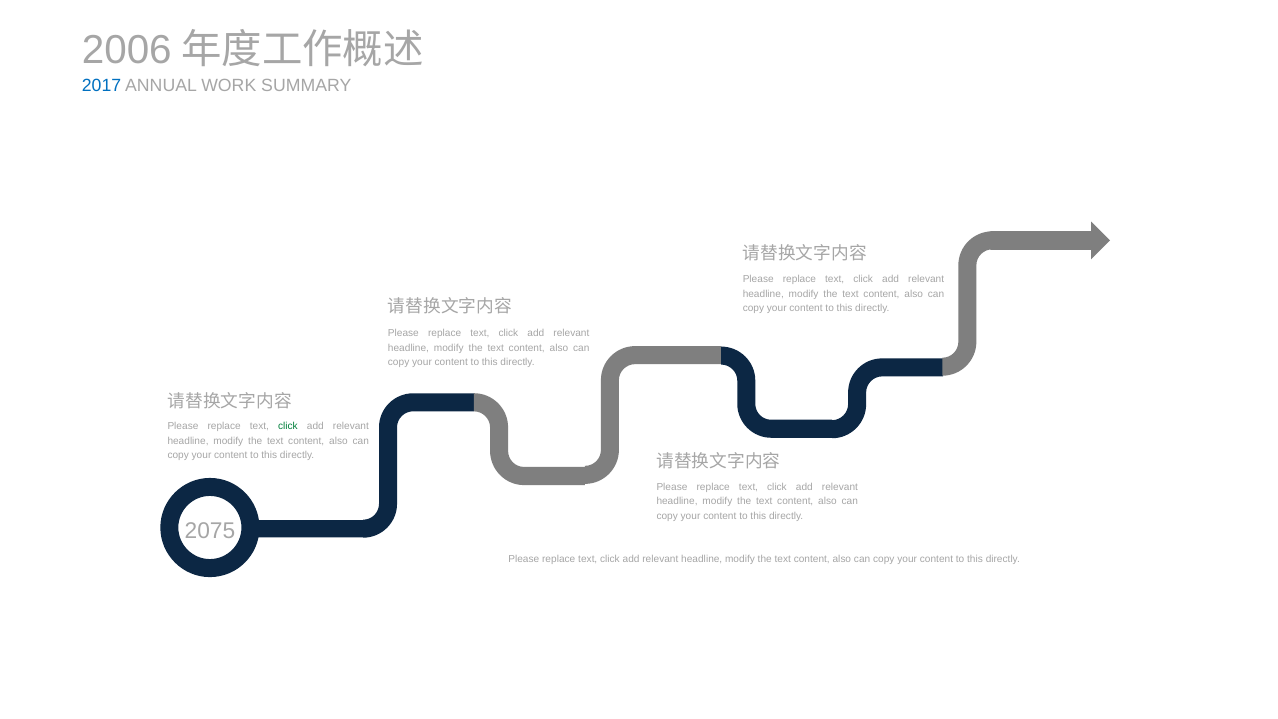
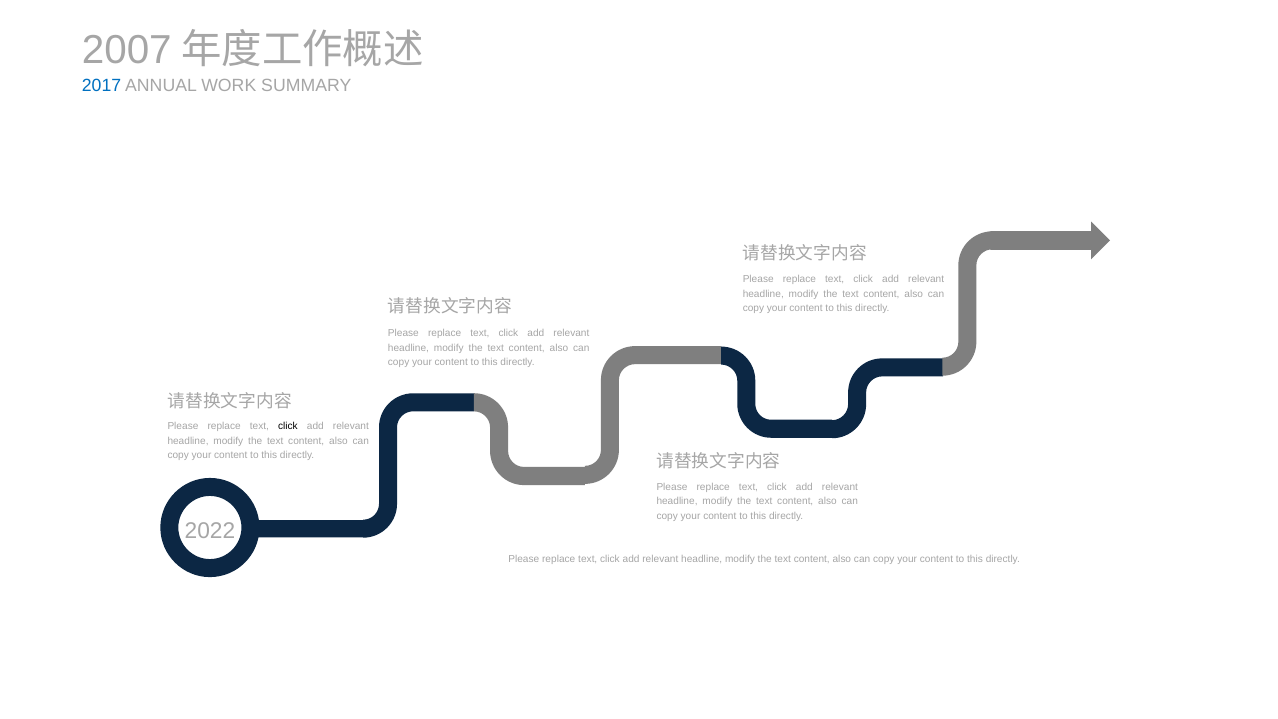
2006: 2006 -> 2007 (127, 50)
click colour: green -> black (288, 426)
2075: 2075 -> 2022 (210, 531)
